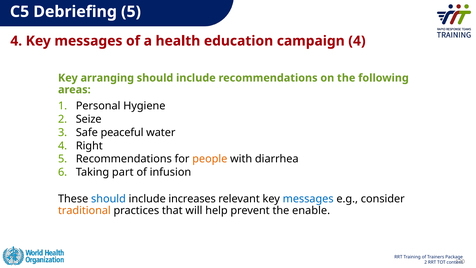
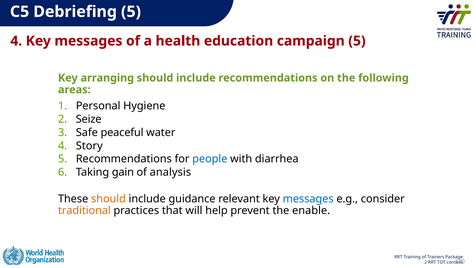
campaign 4: 4 -> 5 (357, 41)
Right: Right -> Story (89, 146)
people colour: orange -> blue (210, 159)
part: part -> gain (123, 172)
infusion: infusion -> analysis (170, 172)
should colour: blue -> orange (108, 199)
increases: increases -> guidance (192, 199)
